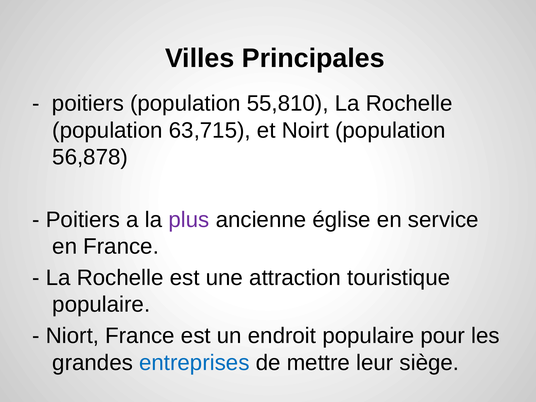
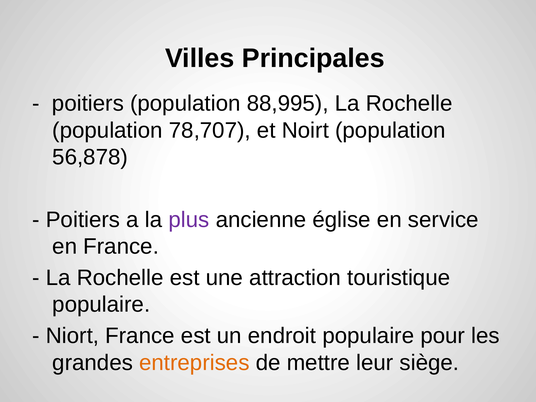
55,810: 55,810 -> 88,995 (288, 104)
63,715: 63,715 -> 78,707 (210, 130)
entreprises colour: blue -> orange (194, 363)
